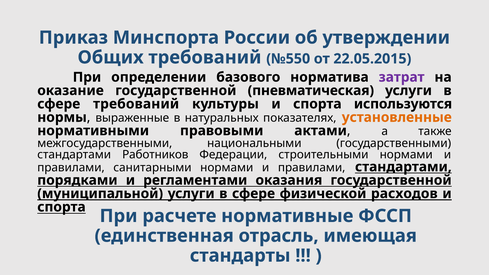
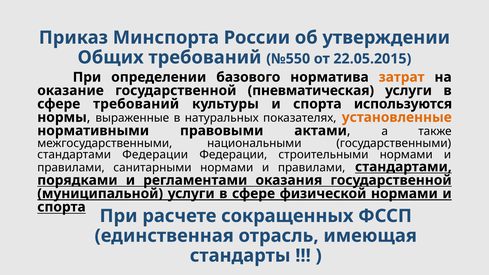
затрат colour: purple -> orange (402, 77)
стандартами Работников: Работников -> Федерации (155, 155)
физической расходов: расходов -> нормами (404, 194)
нормативные: нормативные -> сокращенных (287, 216)
